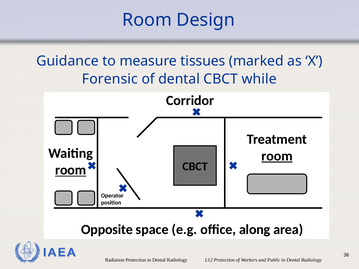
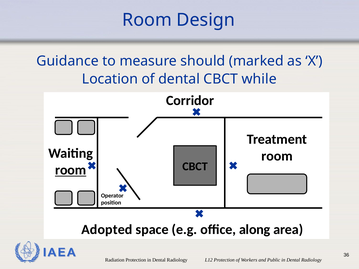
tissues: tissues -> should (203, 61)
Forensic: Forensic -> Location (110, 79)
room underline: present -> none (277, 156)
Opposite: Opposite -> Adopted (107, 230)
